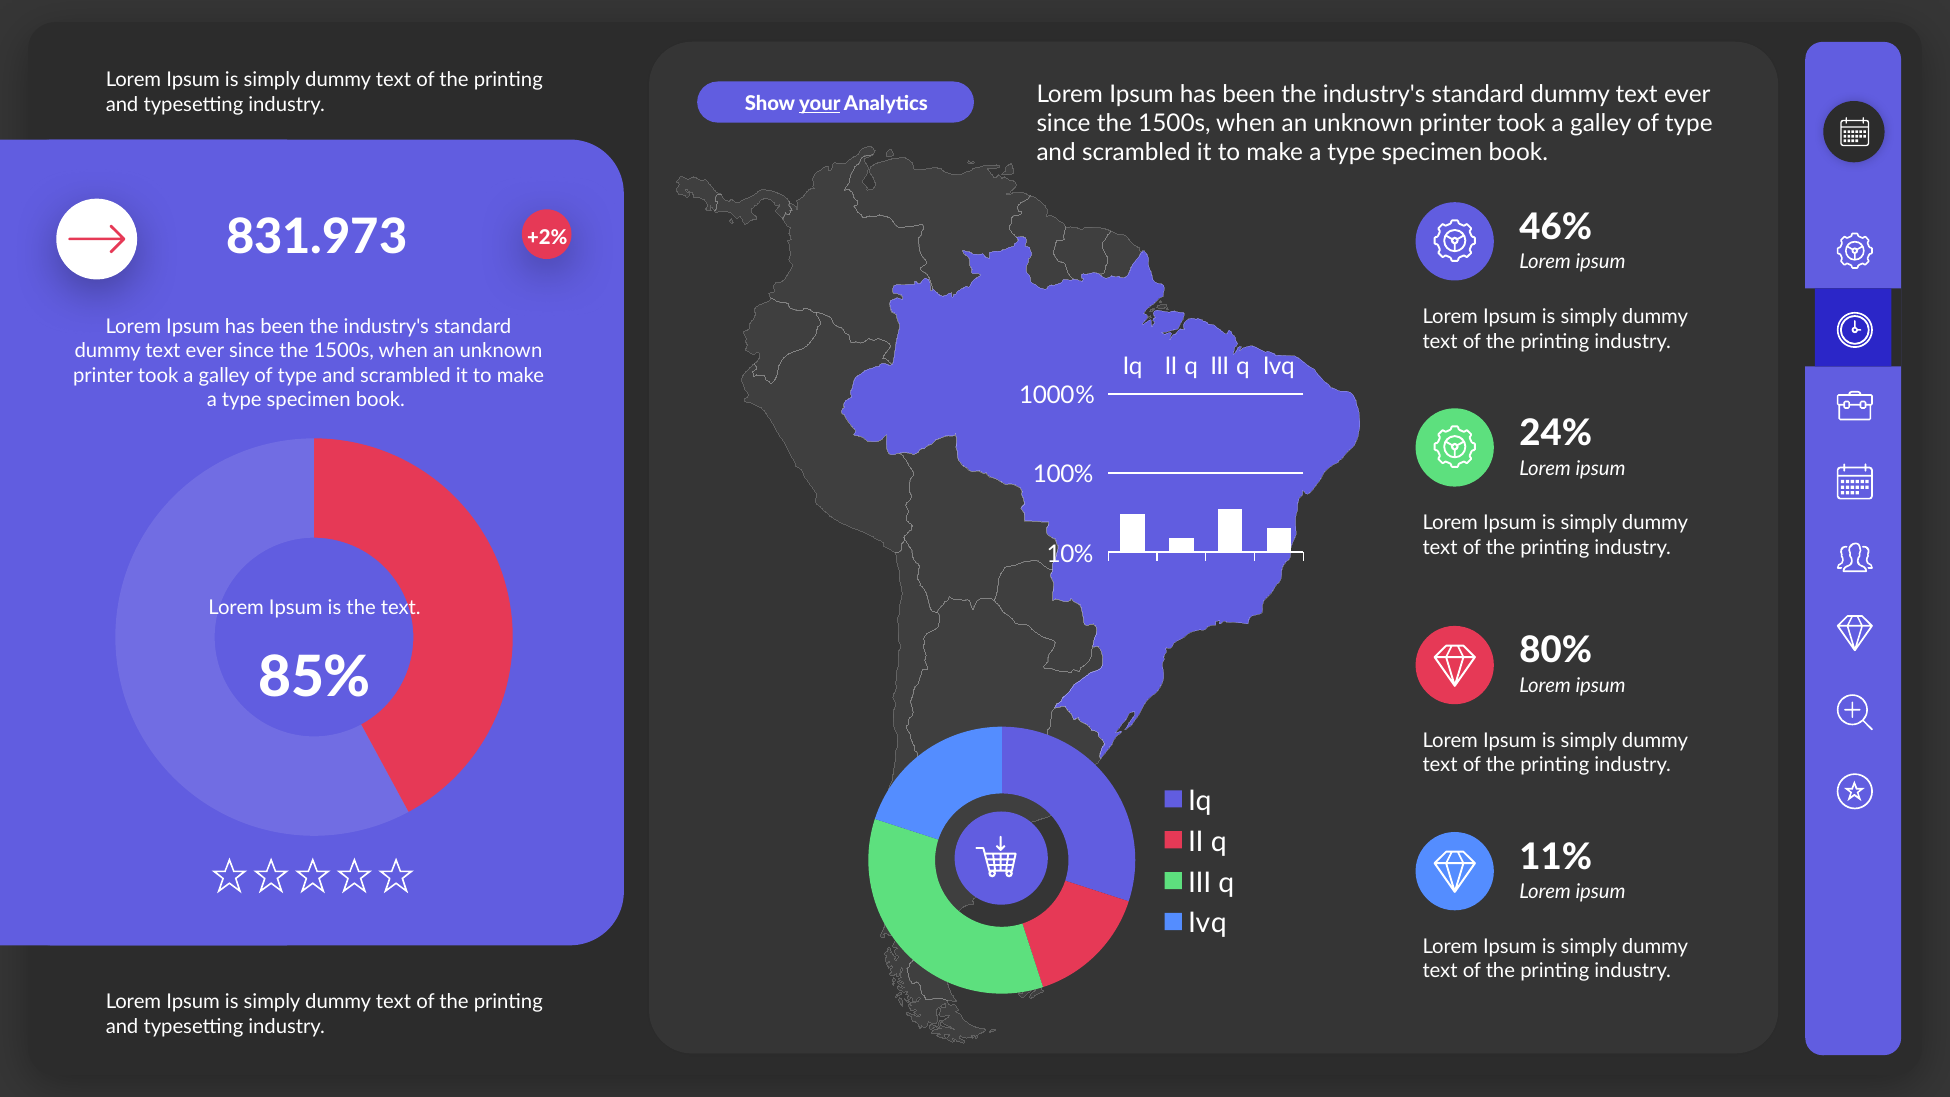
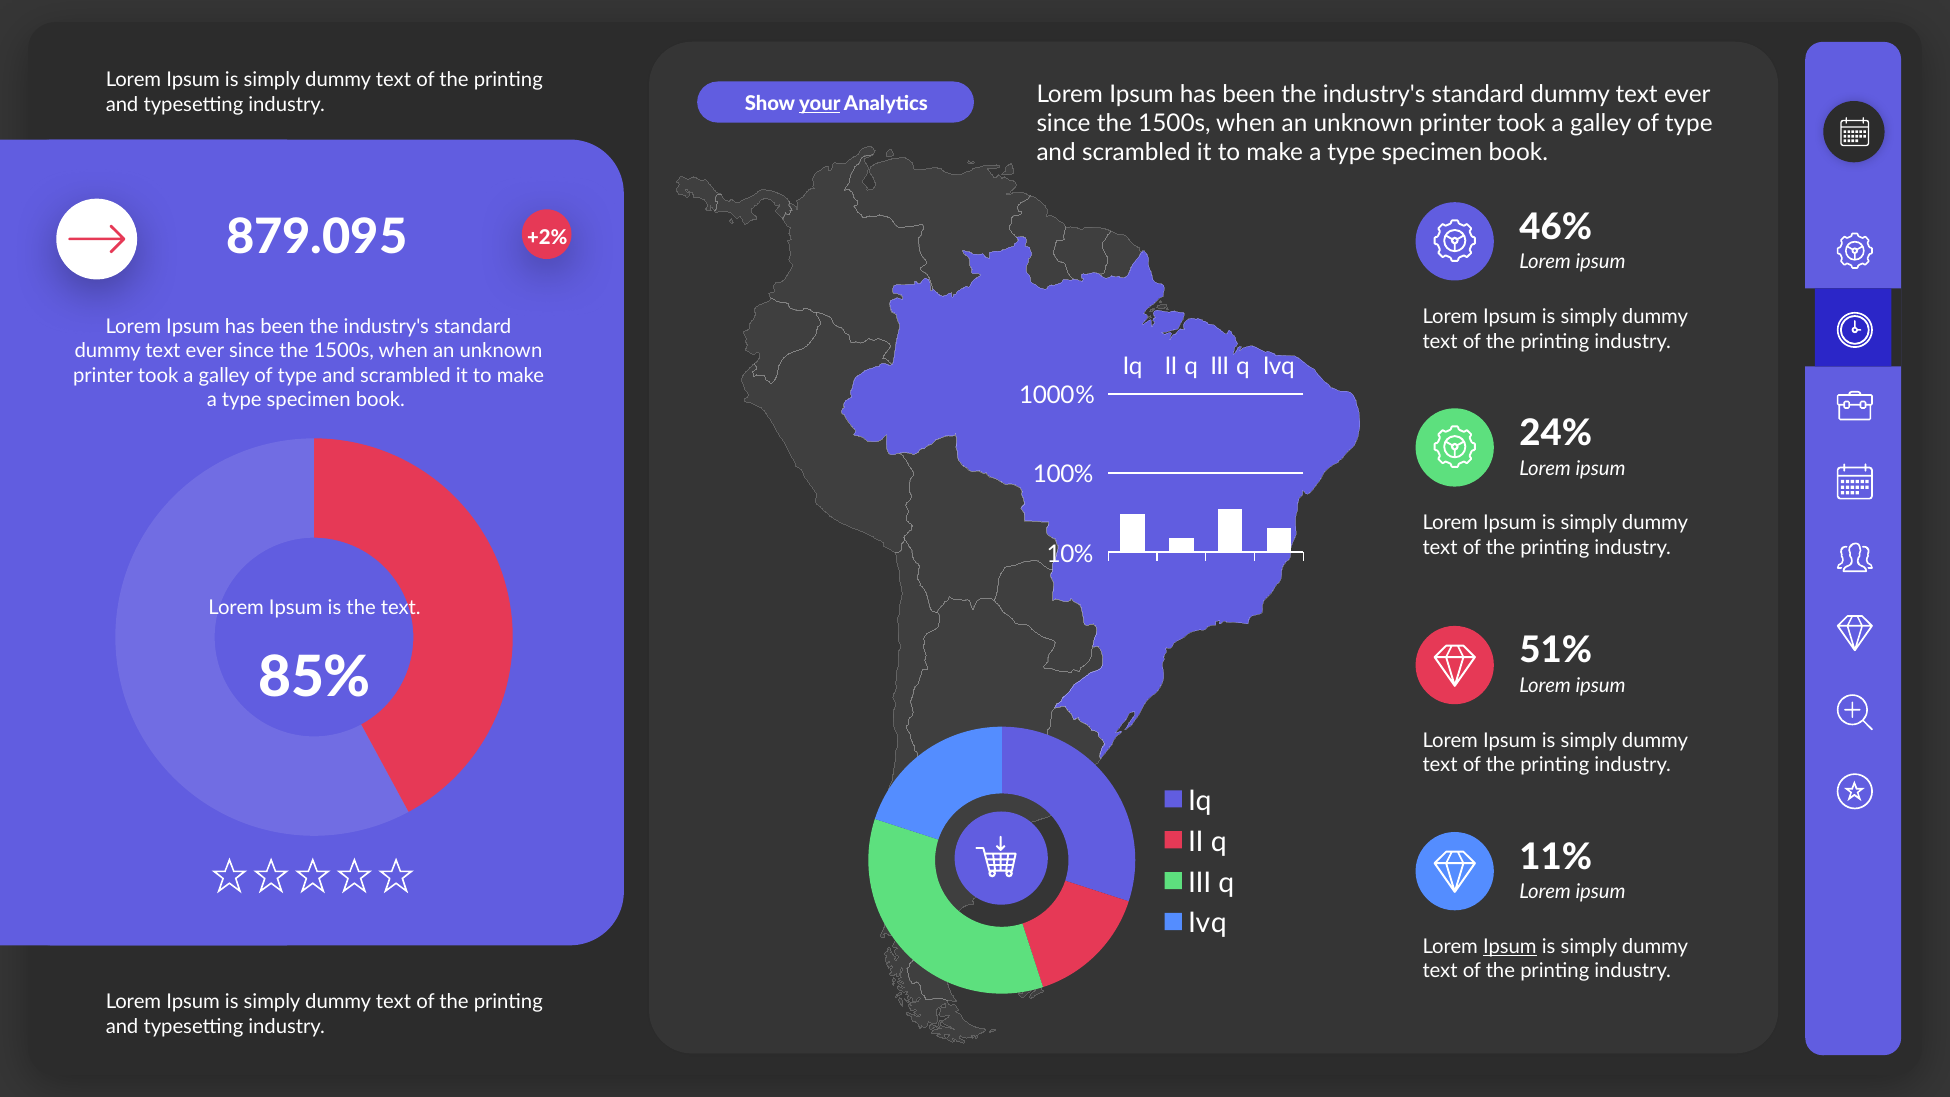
831.973: 831.973 -> 879.095 (317, 237)
80%: 80% -> 51% (1556, 651)
Ipsum underline: none -> present (1510, 947)
